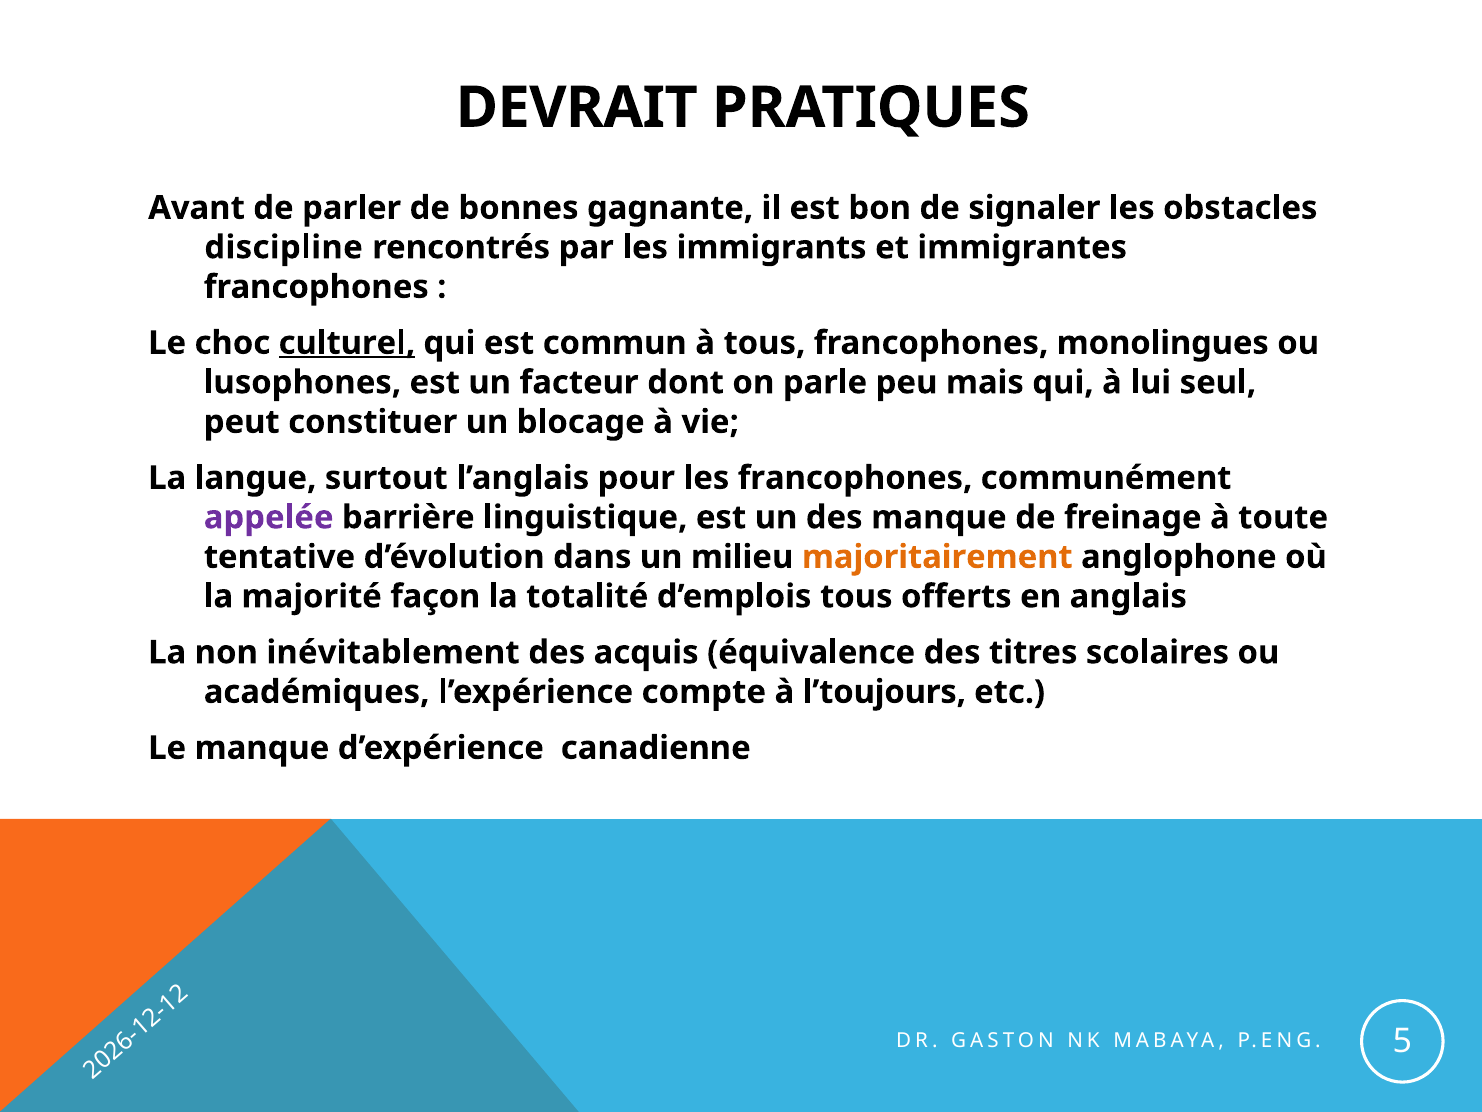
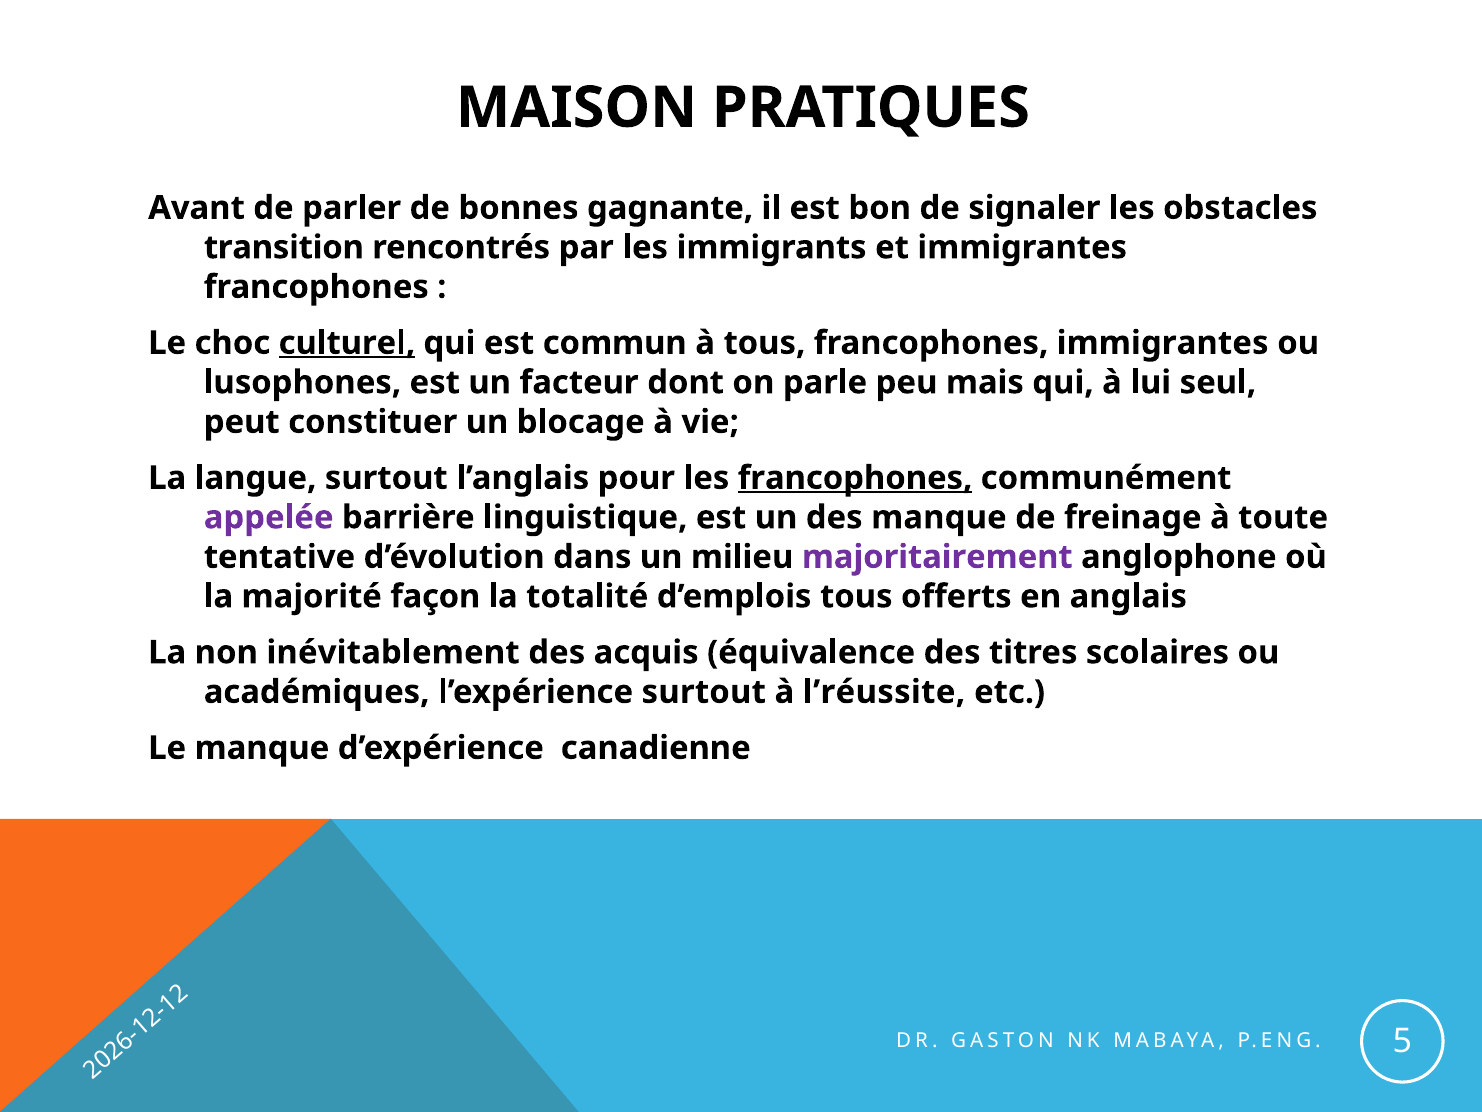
DEVRAIT: DEVRAIT -> MAISON (576, 108)
discipline: discipline -> transition (284, 247)
francophones monolingues: monolingues -> immigrantes (1163, 343)
francophones underline: none -> present (855, 478)
majoritairement colour: orange -> purple (937, 557)
l’expérience compte: compte -> surtout (704, 692)
l’toujours: l’toujours -> l’réussite (884, 692)
